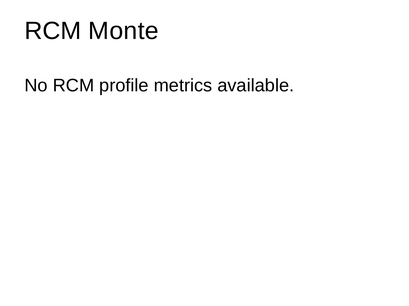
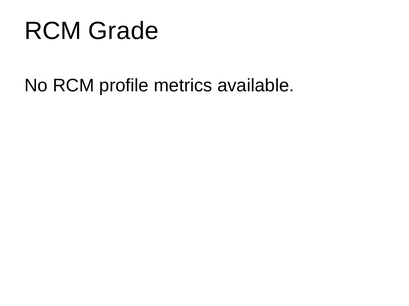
Monte: Monte -> Grade (124, 31)
